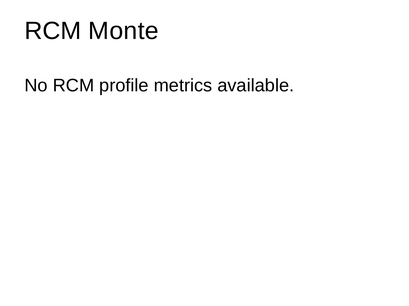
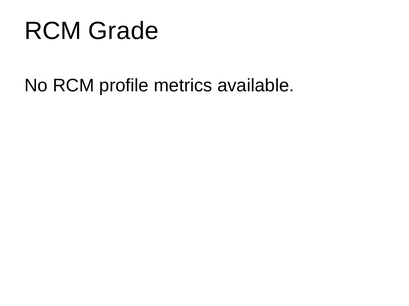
Monte: Monte -> Grade (124, 31)
